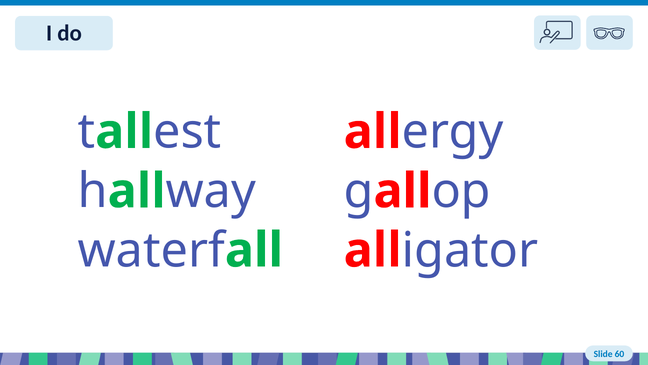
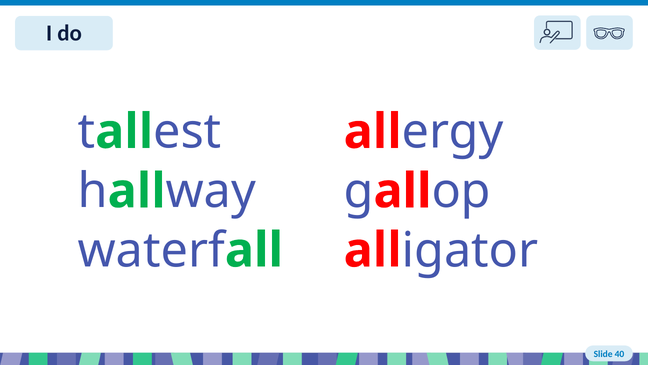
60: 60 -> 40 (619, 353)
